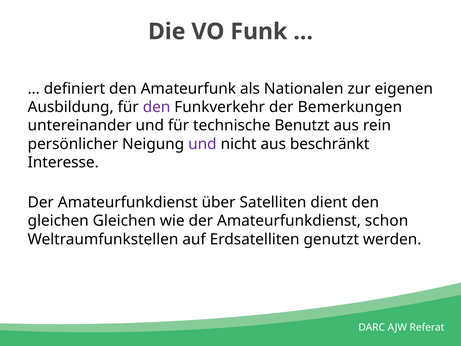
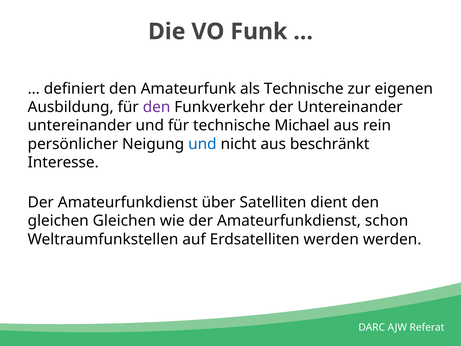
als Nationalen: Nationalen -> Technische (304, 89)
der Bemerkungen: Bemerkungen -> Untereinander (350, 107)
Benutzt: Benutzt -> Michael (302, 125)
und colour: purple -> blue (202, 144)
Erdsatelliten genutzt: genutzt -> werden (331, 239)
